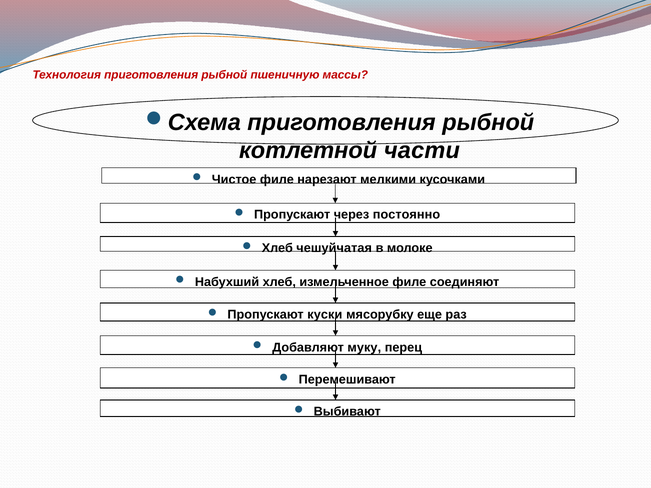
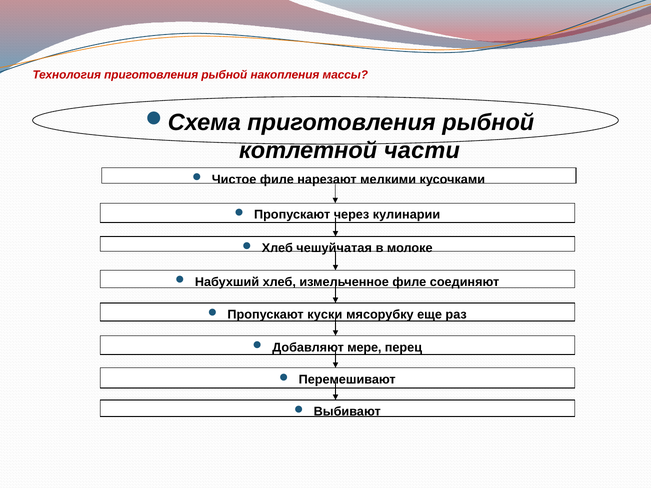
пшеничную: пшеничную -> накопления (285, 75)
постоянно: постоянно -> кулинарии (406, 215)
муку: муку -> мере (364, 348)
